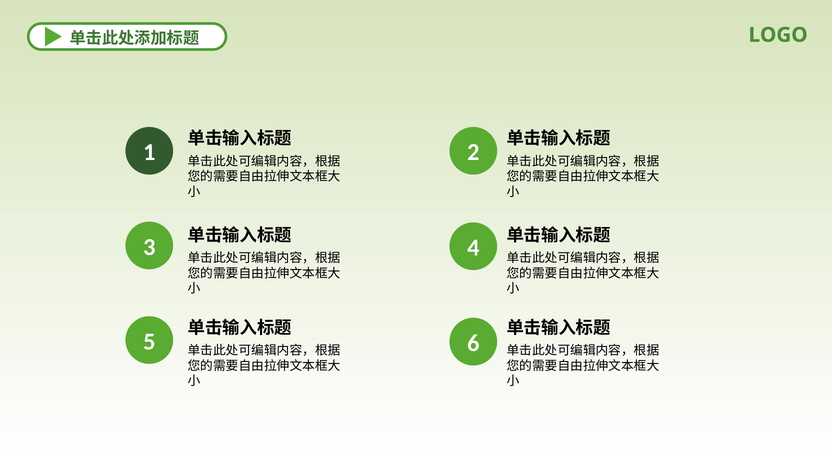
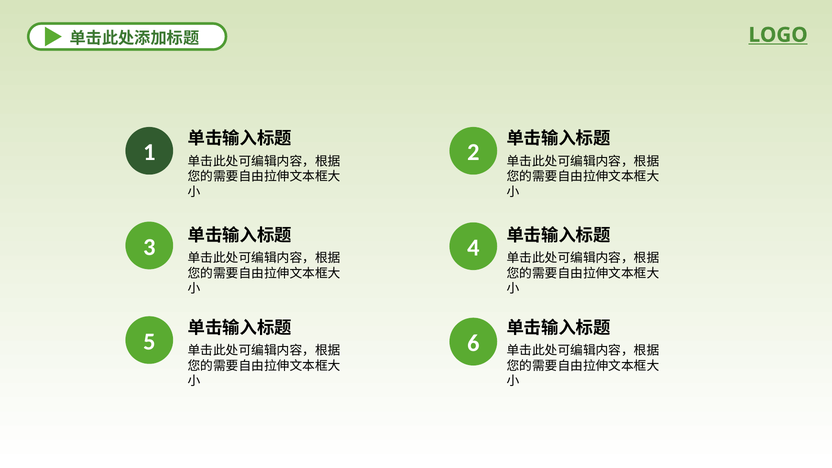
LOGO underline: none -> present (778, 35)
